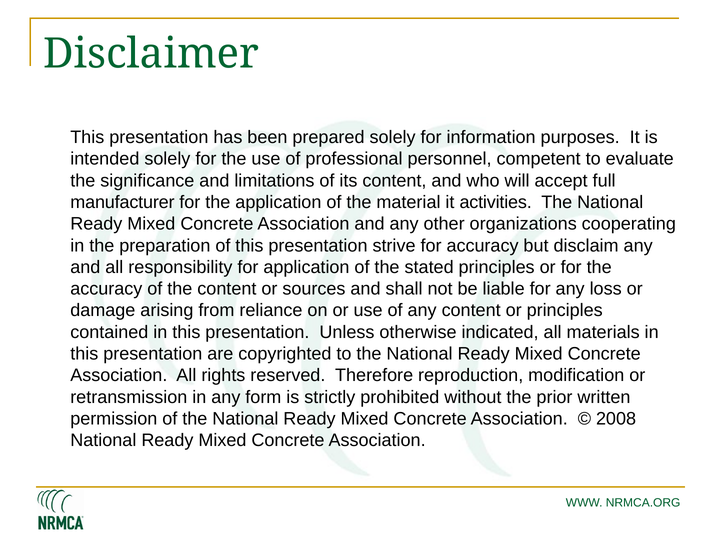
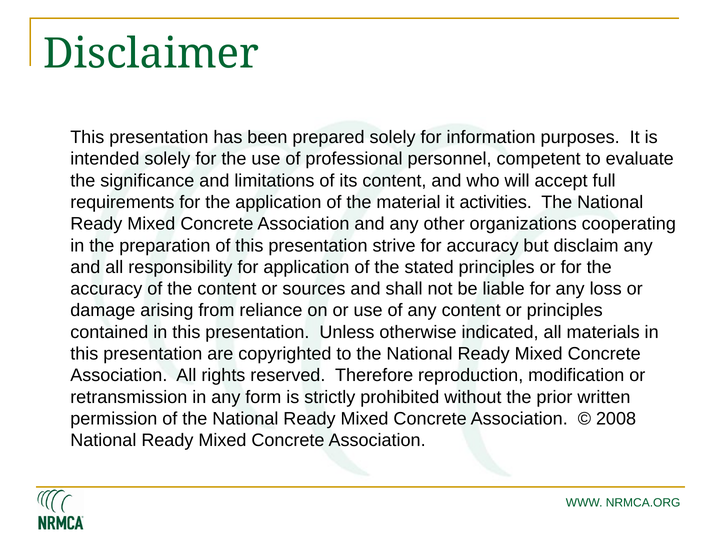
manufacturer: manufacturer -> requirements (122, 202)
